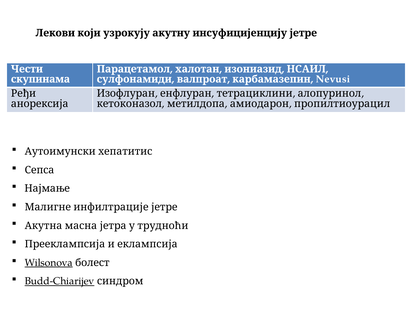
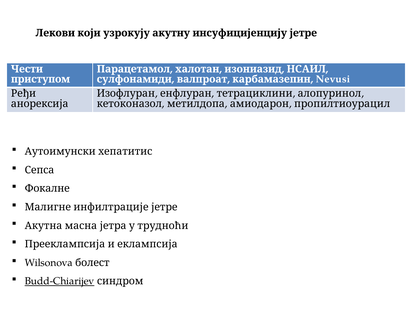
скупинама: скупинама -> приступом (41, 79)
Најмање: Најмање -> Фокалне (47, 189)
Wilsonova underline: present -> none (49, 263)
